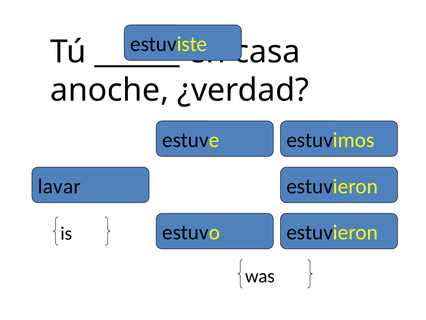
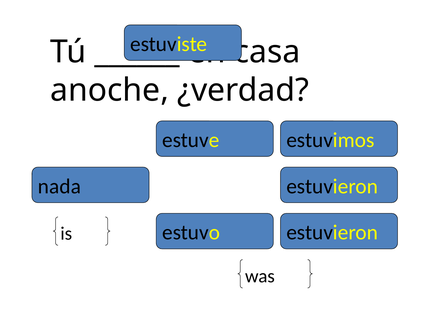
lavar: lavar -> nada (59, 186)
